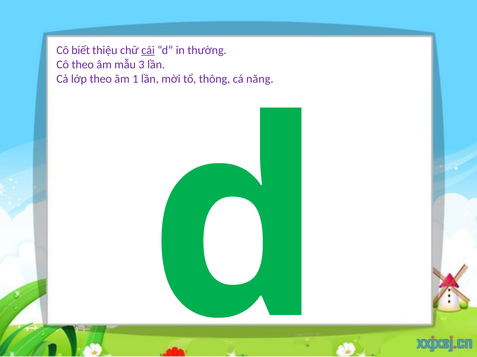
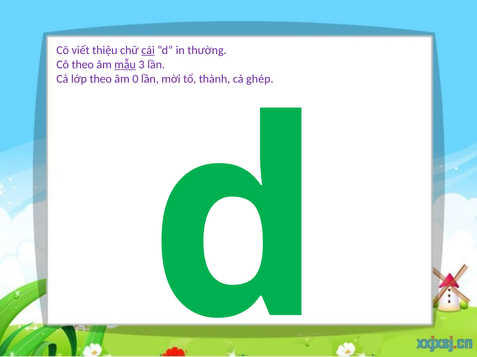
biết: biết -> viết (81, 50)
mẫu underline: none -> present (125, 65)
1: 1 -> 0 (135, 79)
thông: thông -> thành (215, 79)
năng: năng -> ghép (260, 79)
